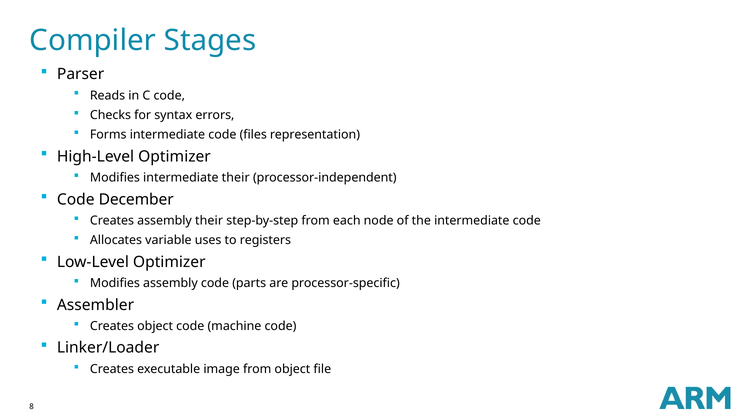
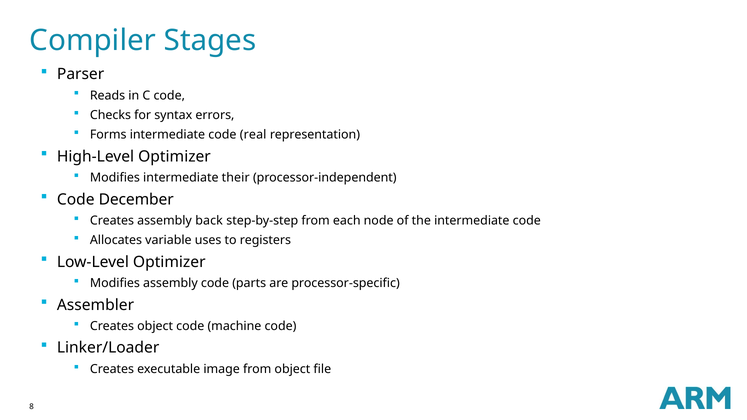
files: files -> real (253, 135)
assembly their: their -> back (209, 221)
